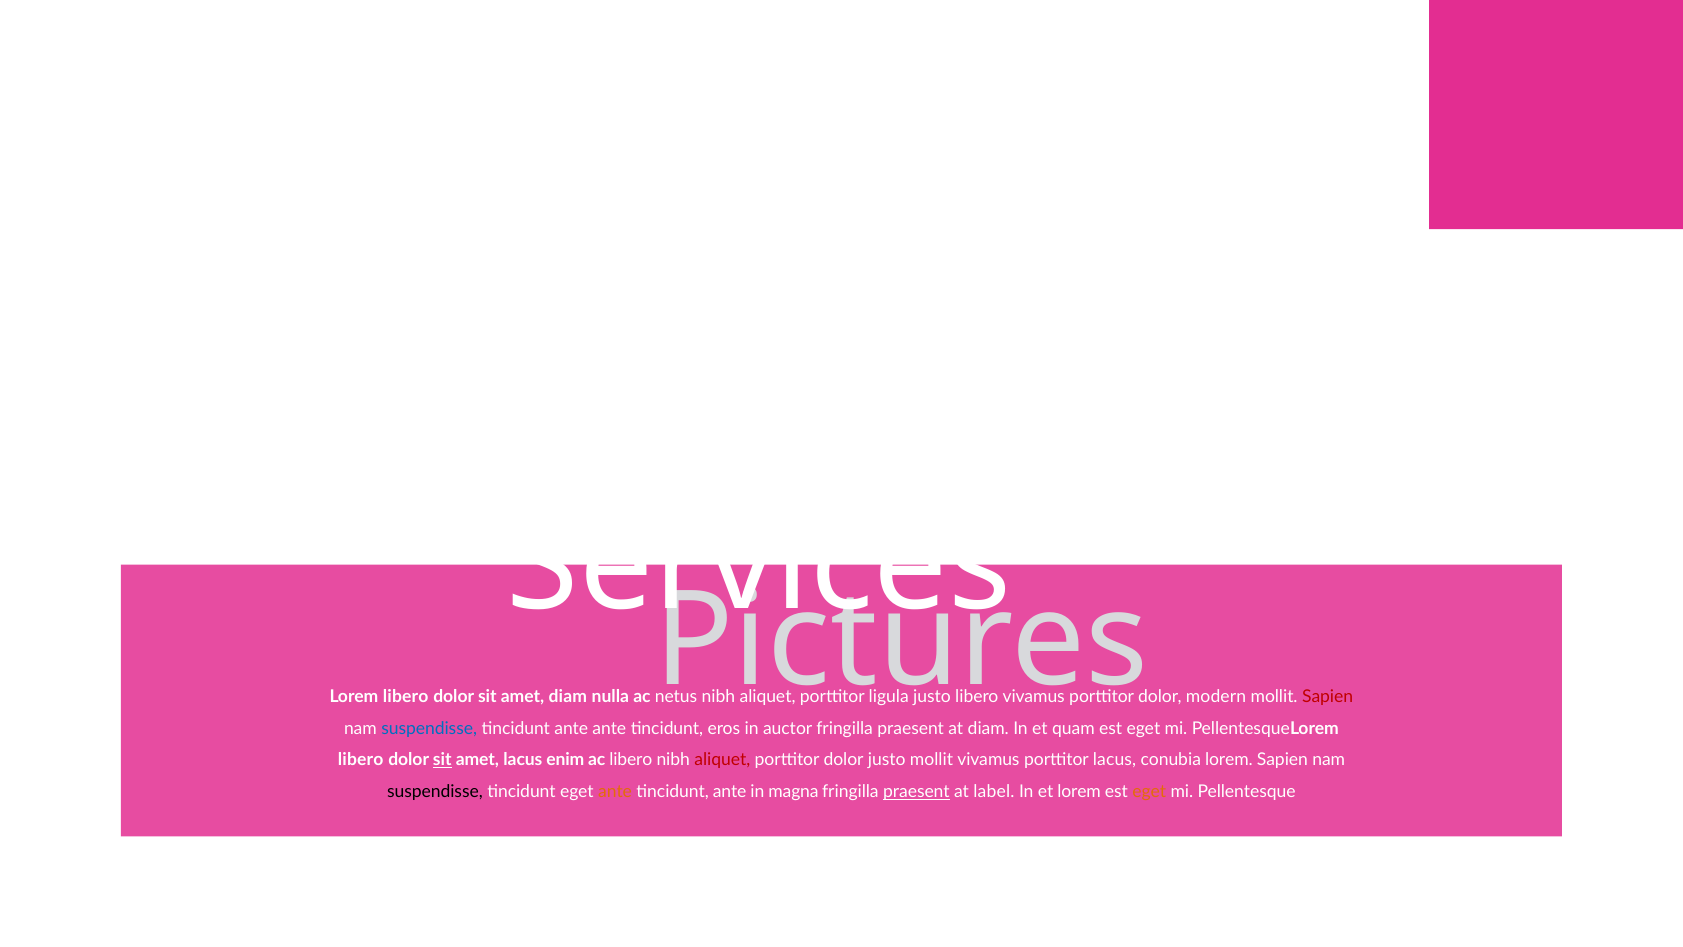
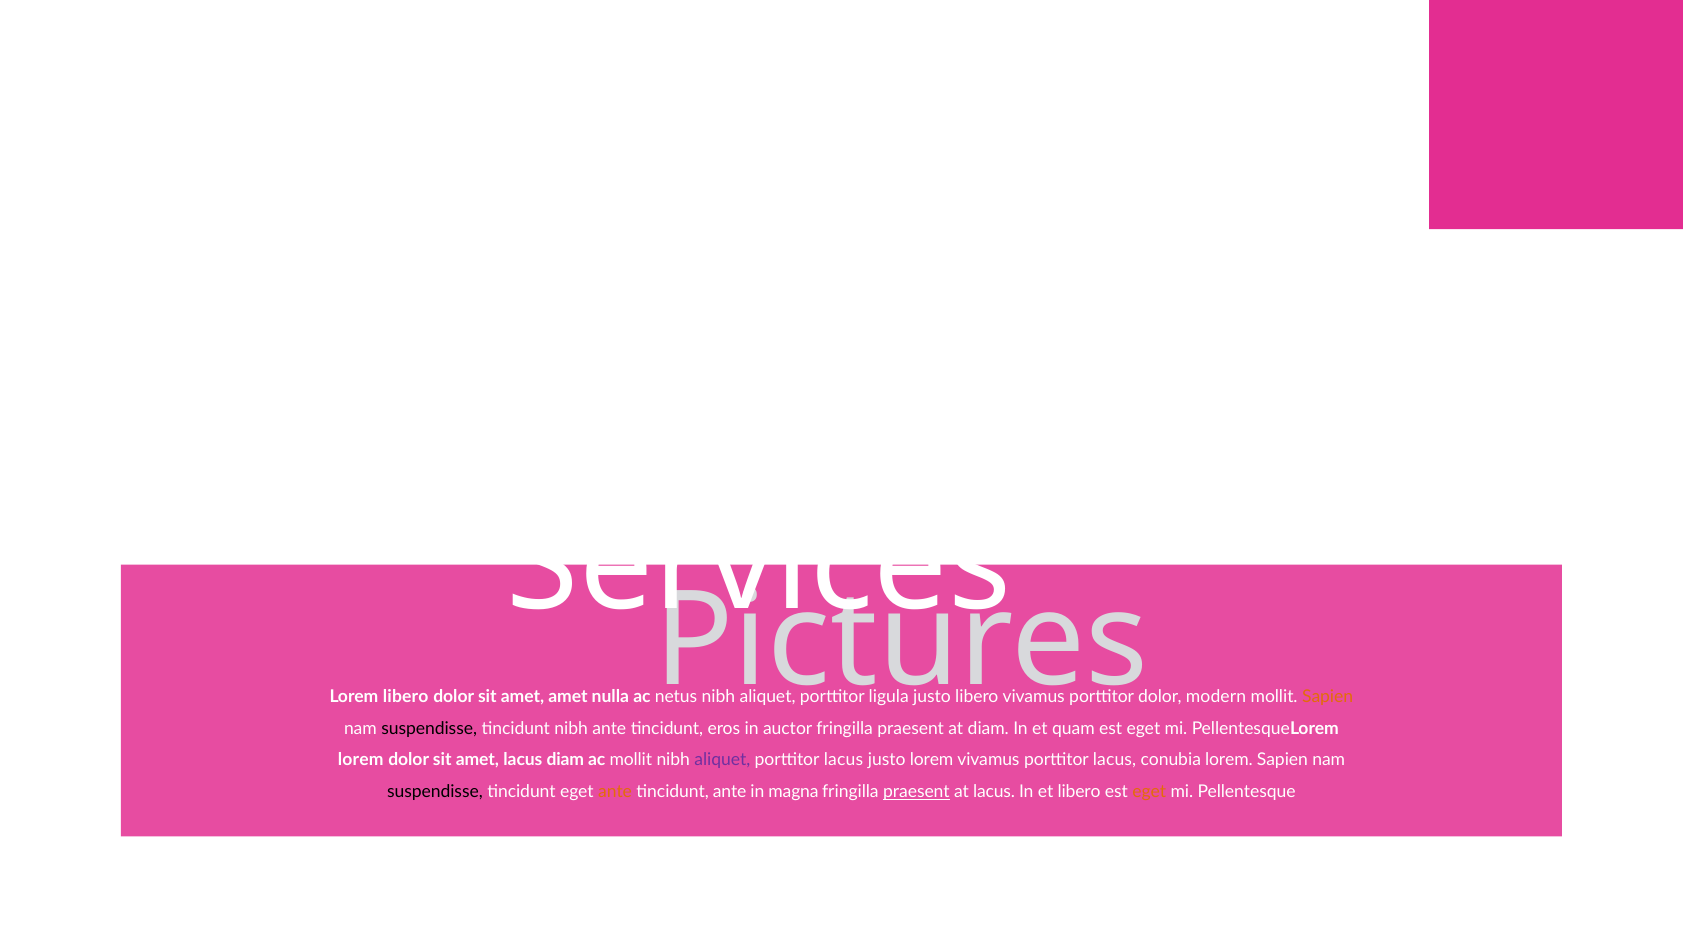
amet diam: diam -> amet (568, 696)
Sapien colour: red -> orange (1328, 696)
suspendisse colour: blue -> black (429, 728)
ante: ante -> nibh (571, 728)
libero: libero -> lorem (361, 760)
sit underline: present -> none (442, 760)
lacus enim: enim -> diam (565, 760)
ac libero: libero -> mollit (631, 760)
aliquet colour: red -> purple (722, 760)
dolor: dolor -> lacus (843, 760)
justo mollit: mollit -> lorem (932, 760)
at label: label -> lacus (994, 791)
et lorem: lorem -> libero (1079, 791)
